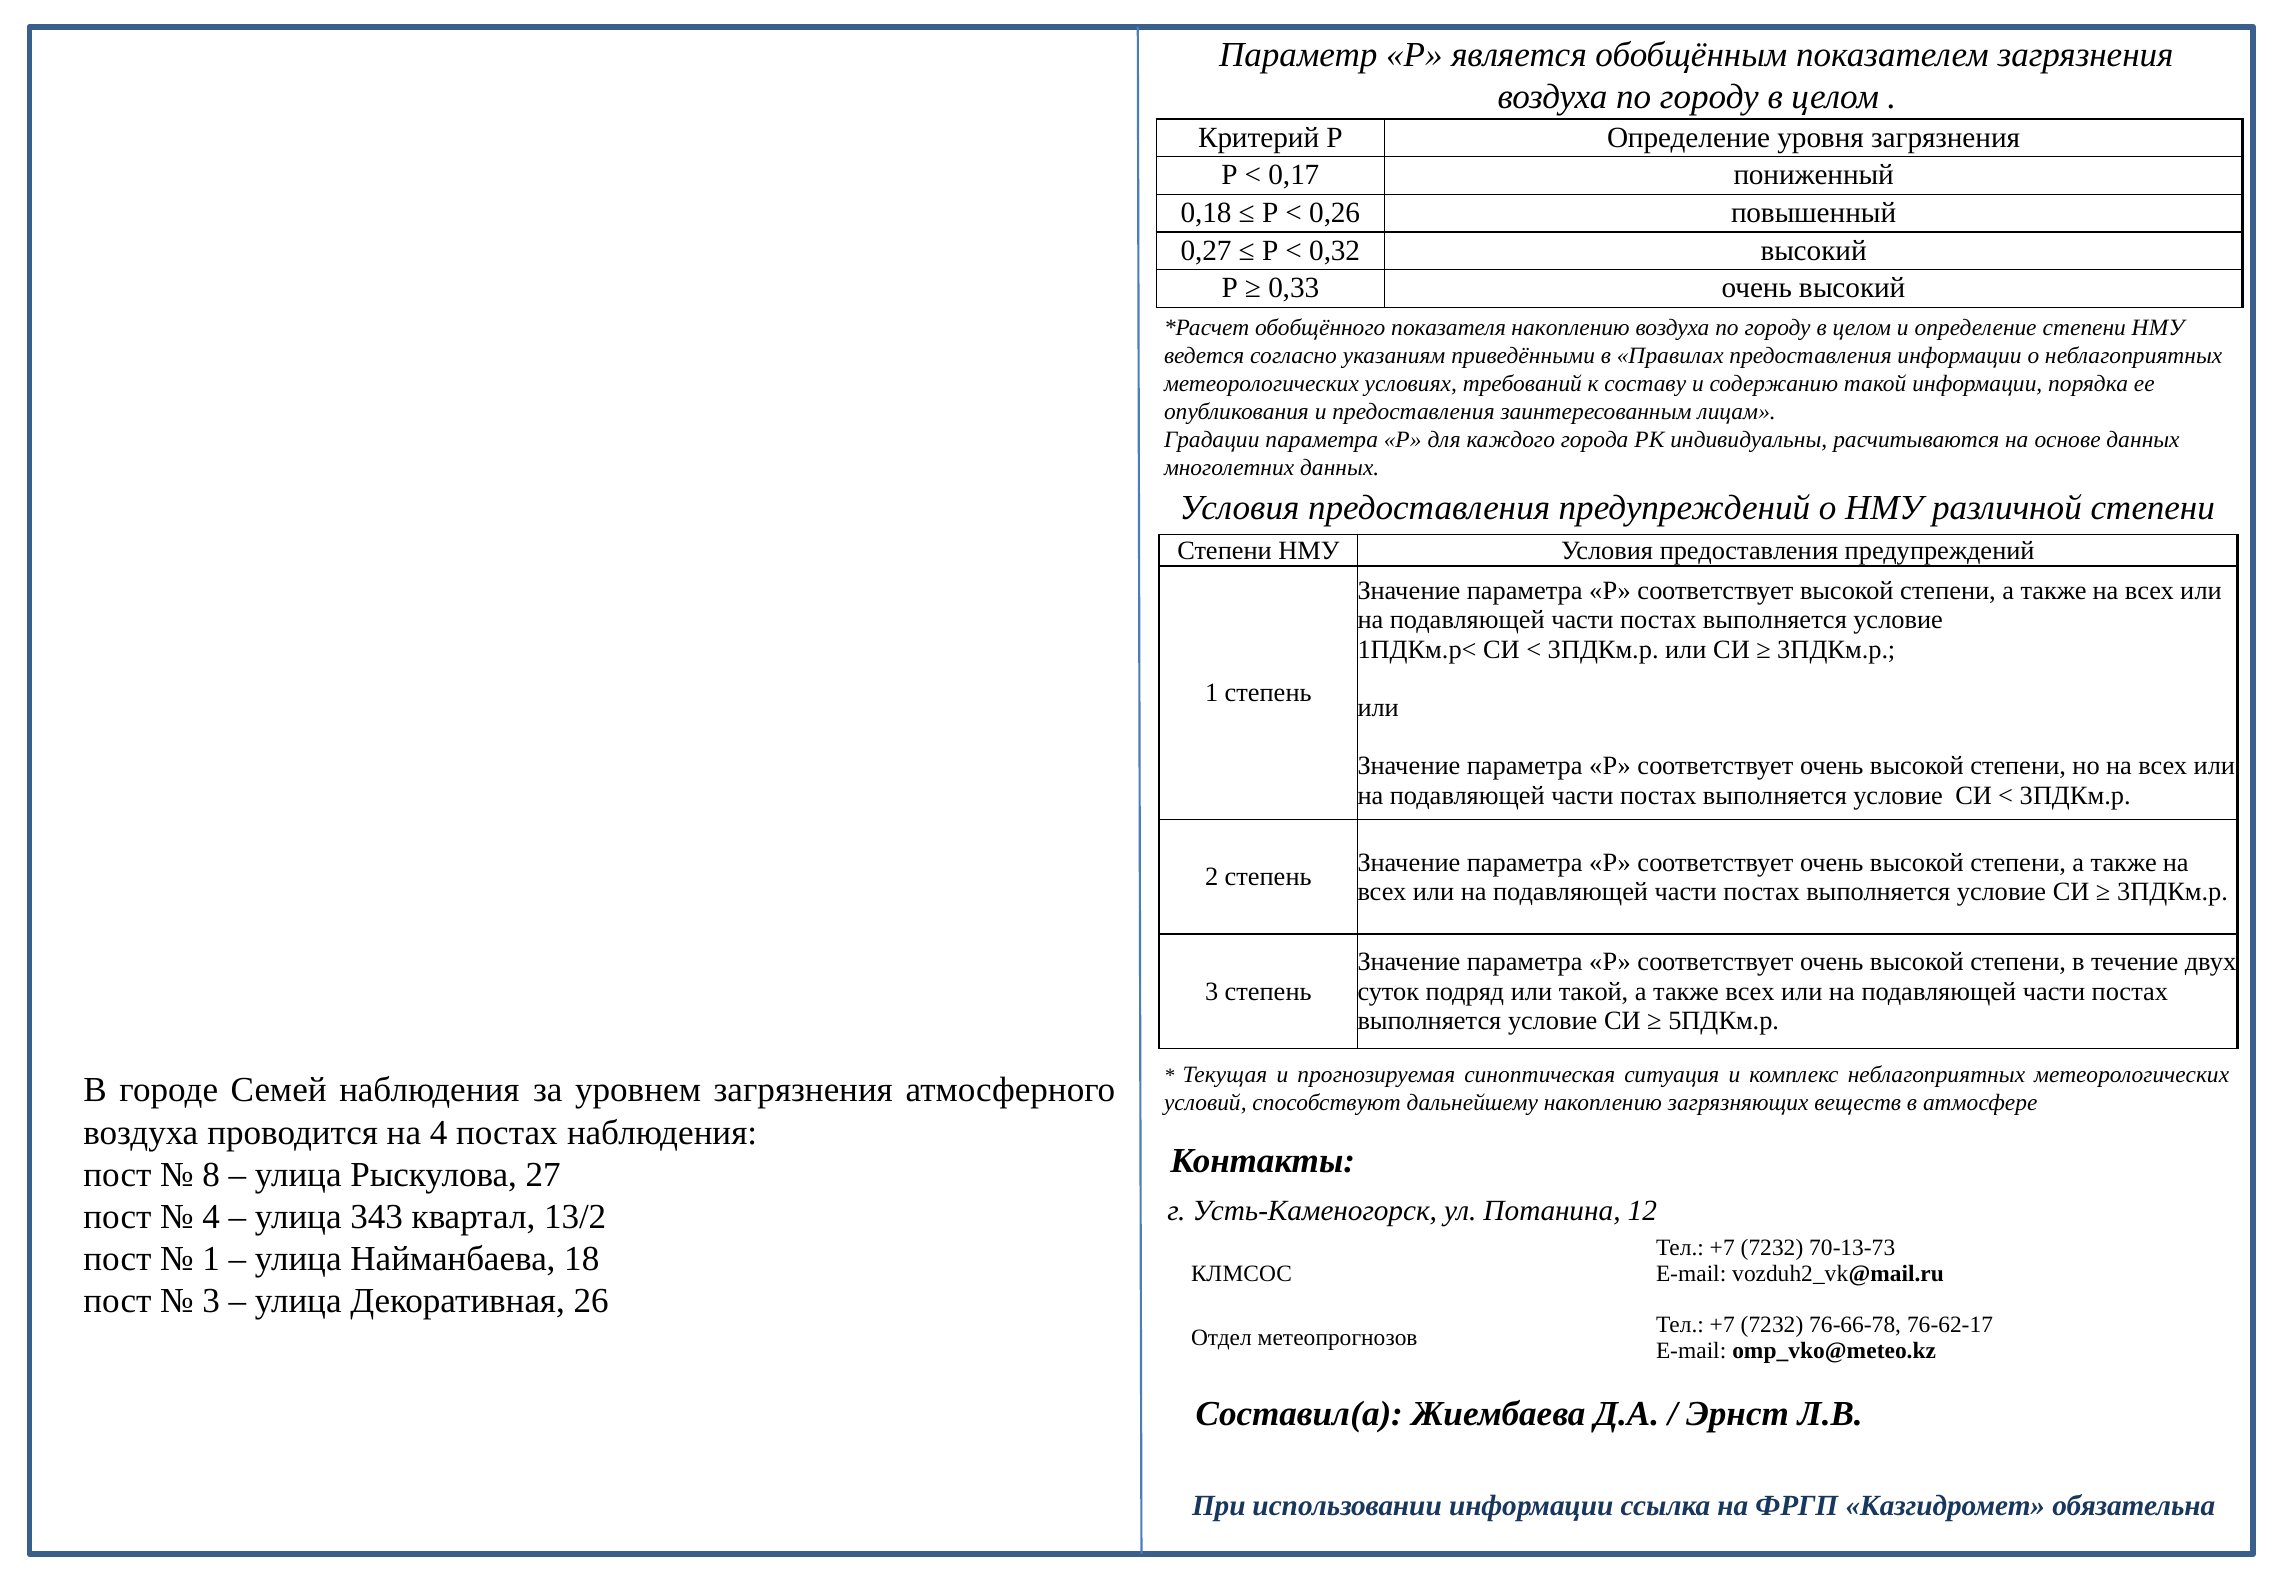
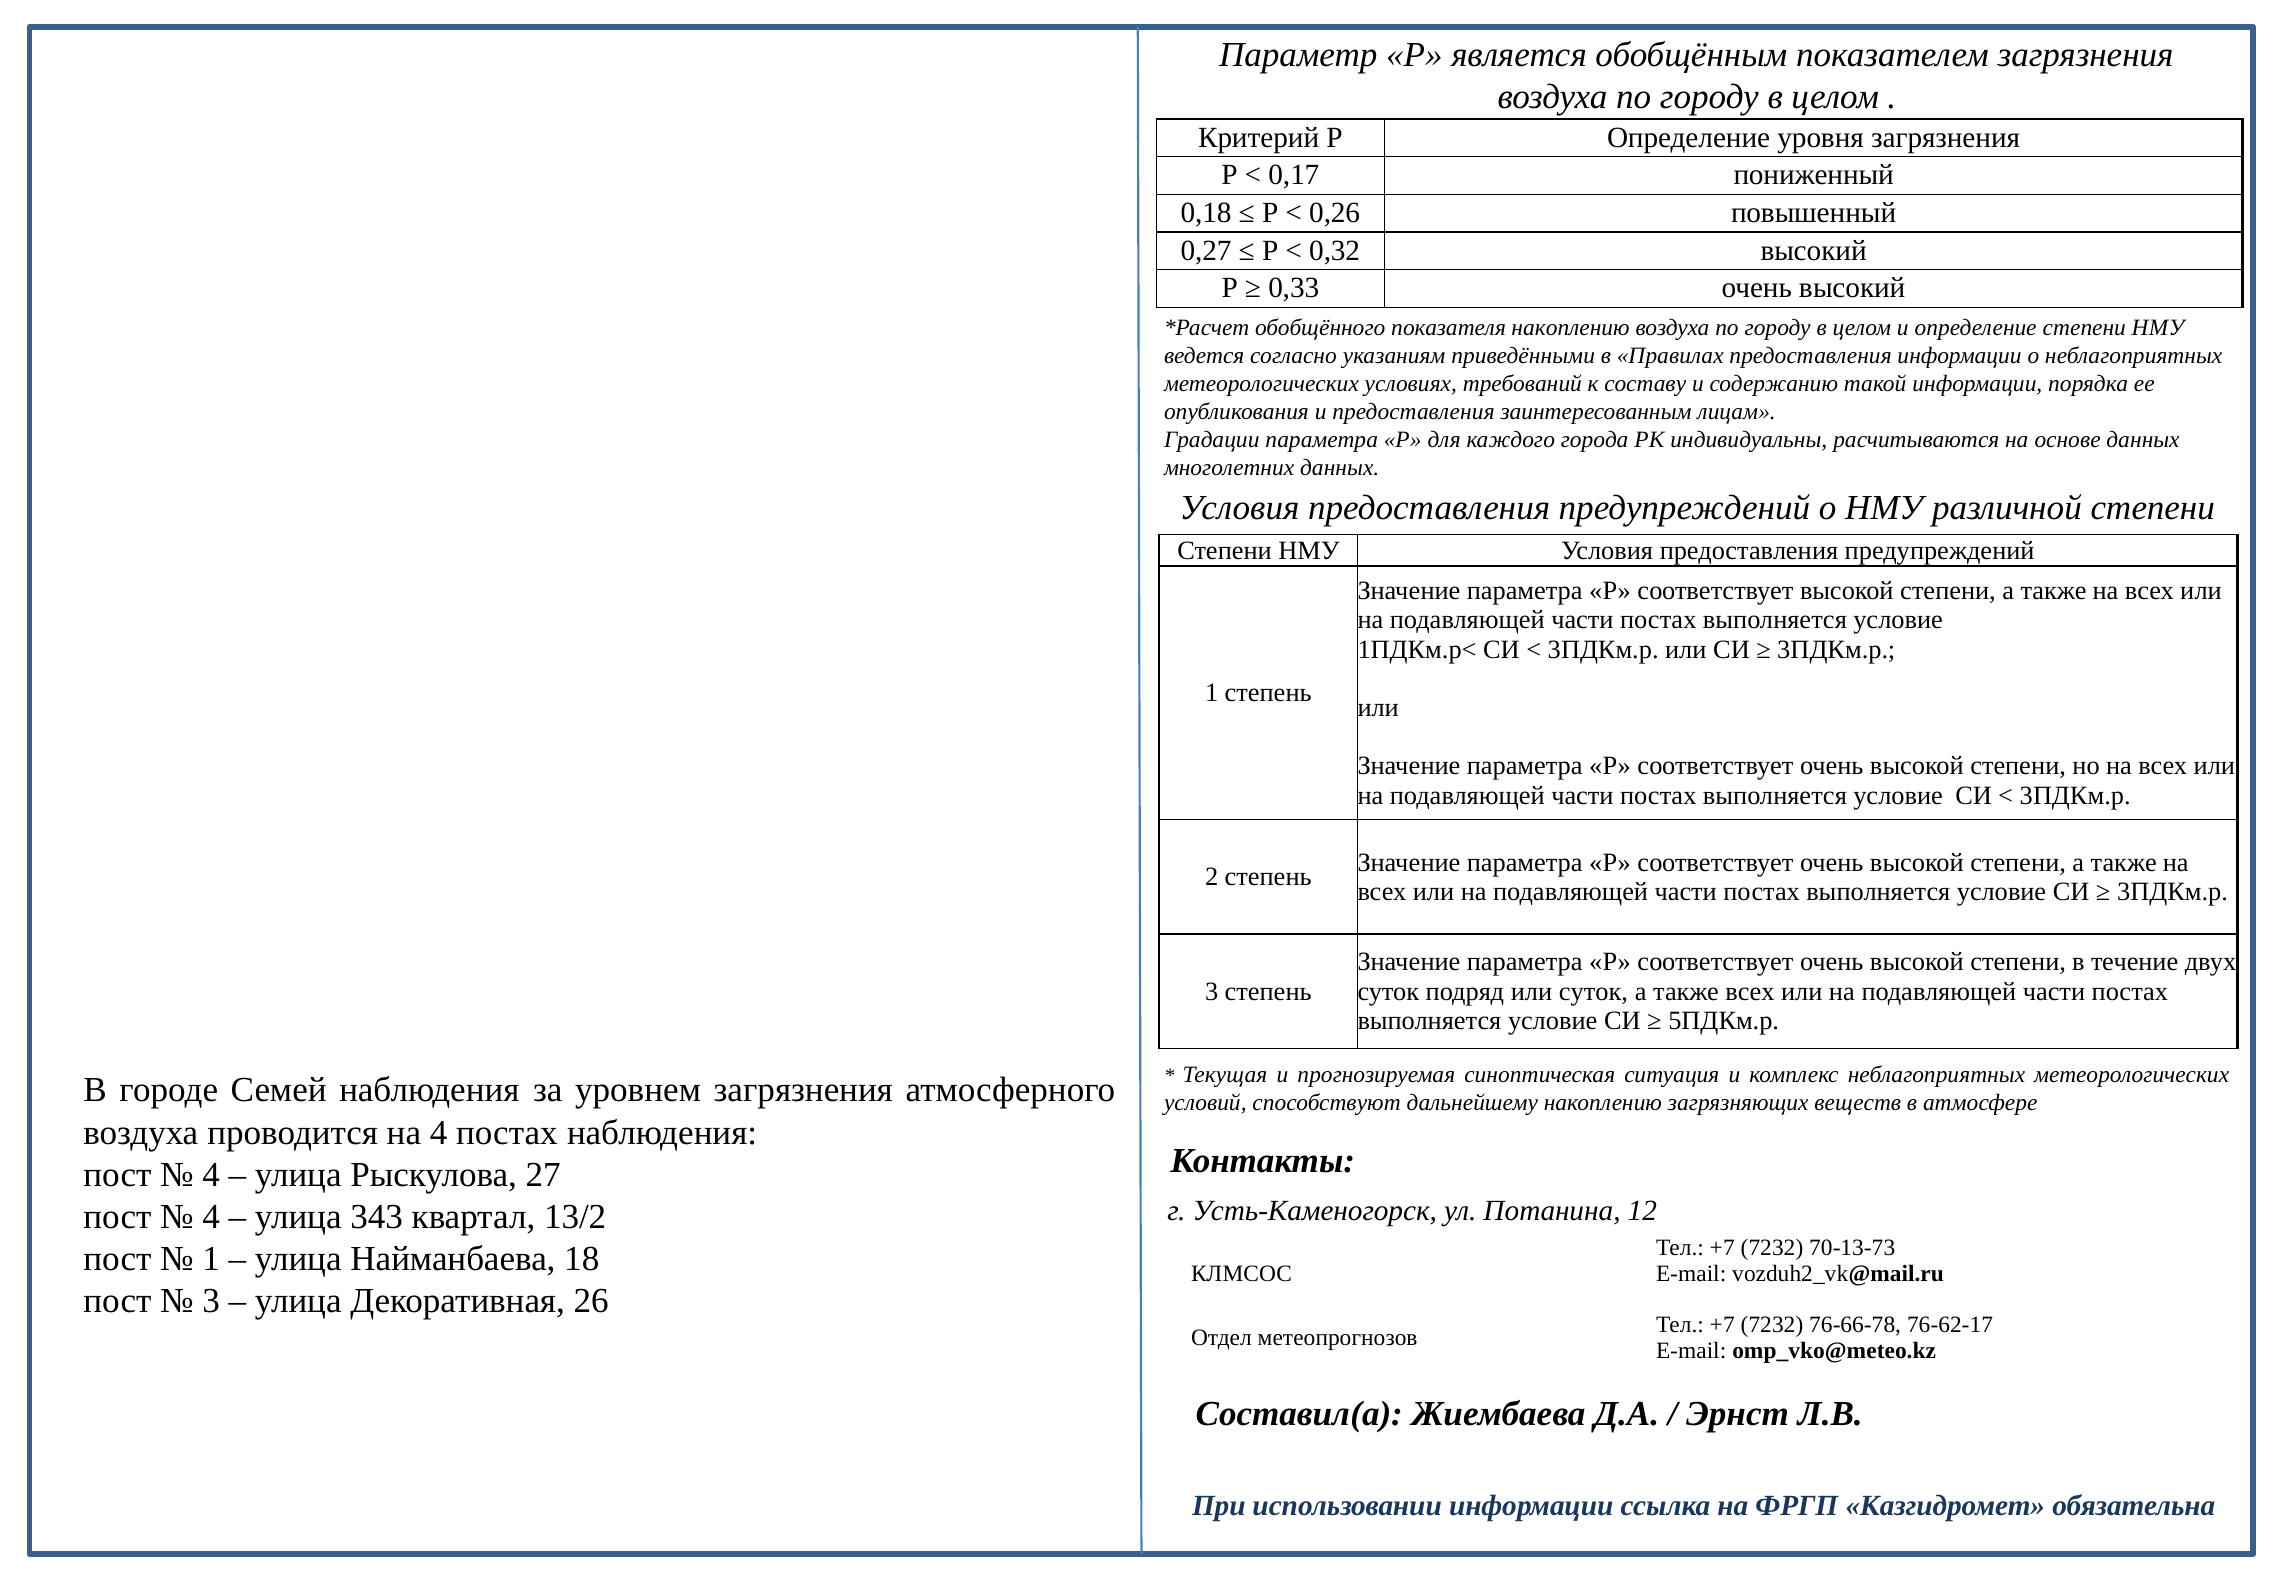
или такой: такой -> суток (1594, 991)
8: 8 -> 4 (211, 1174)
